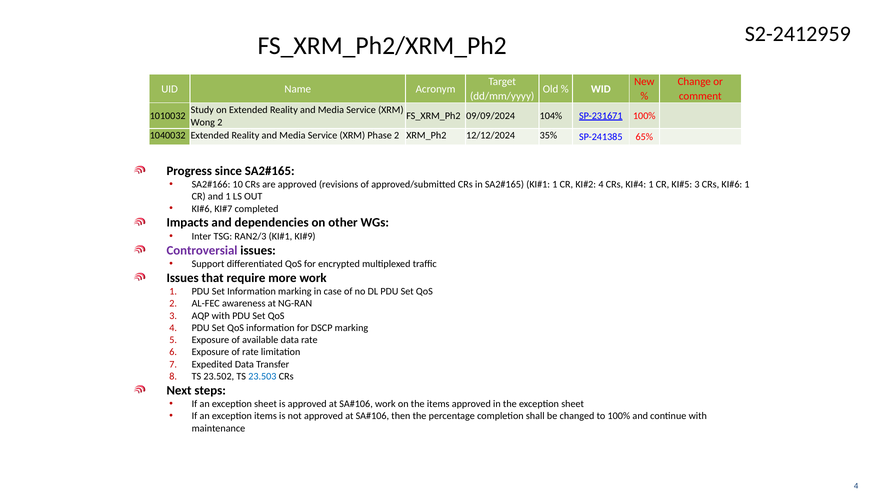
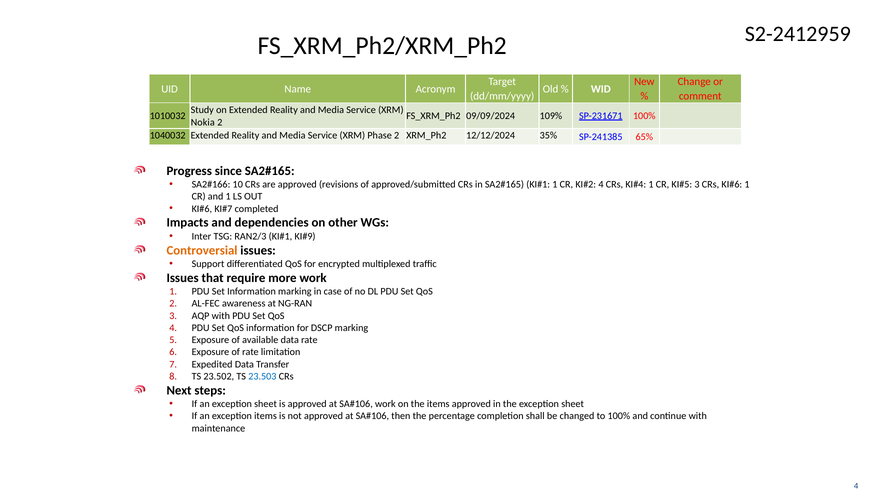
104%: 104% -> 109% (551, 116)
Wong: Wong -> Nokia (203, 122)
Controversial colour: purple -> orange (202, 250)
